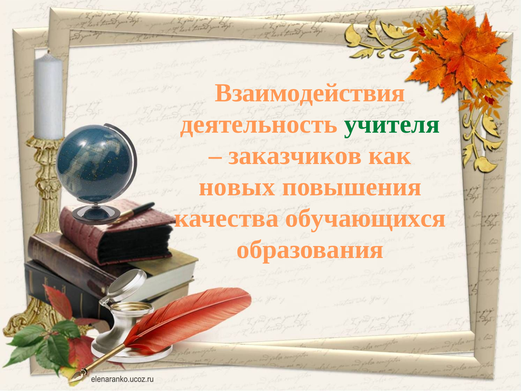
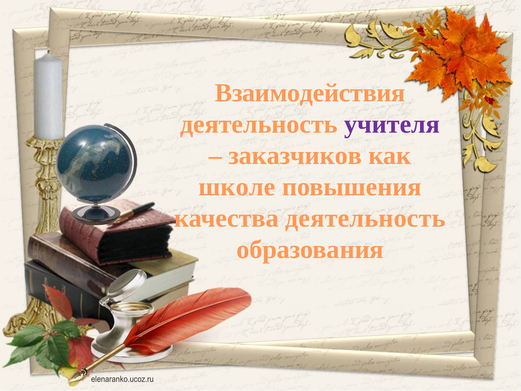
учителя colour: green -> purple (392, 124)
новых: новых -> школе (237, 187)
качества обучающихся: обучающихся -> деятельность (365, 218)
